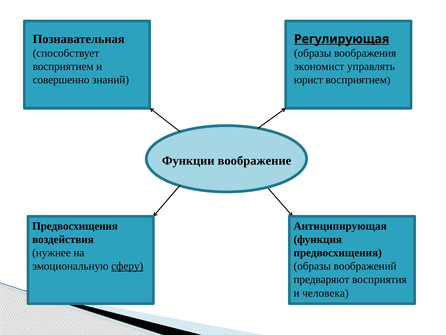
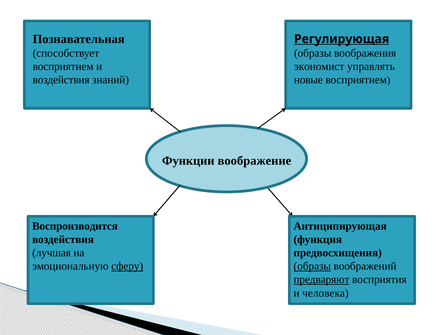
совершенно: совершенно -> воздействия (61, 80)
юрист: юрист -> новые (308, 80)
Предвосхищения: Предвосхищения -> Воспроизводится (75, 226)
нужнее: нужнее -> лучшая (52, 252)
образы underline: none -> present (312, 266)
предваряют underline: none -> present (321, 279)
